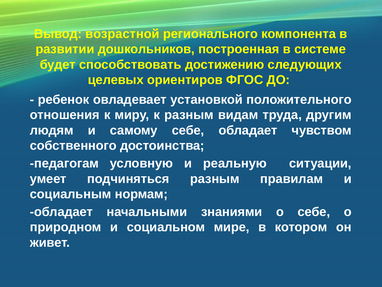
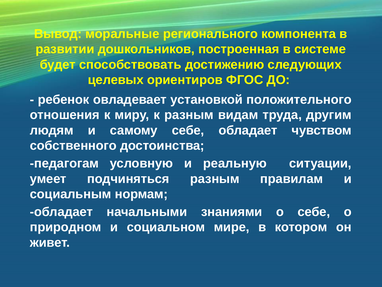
возрастной: возрастной -> моральные (122, 34)
